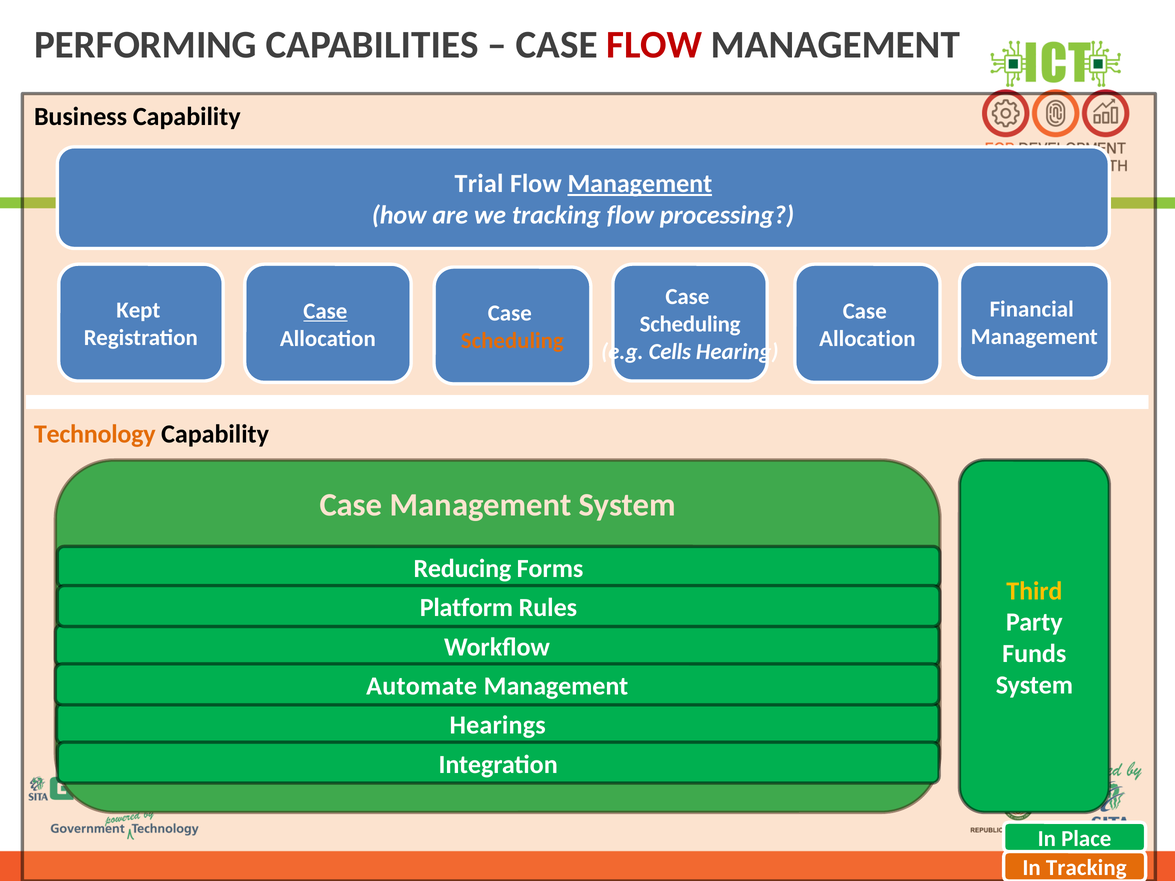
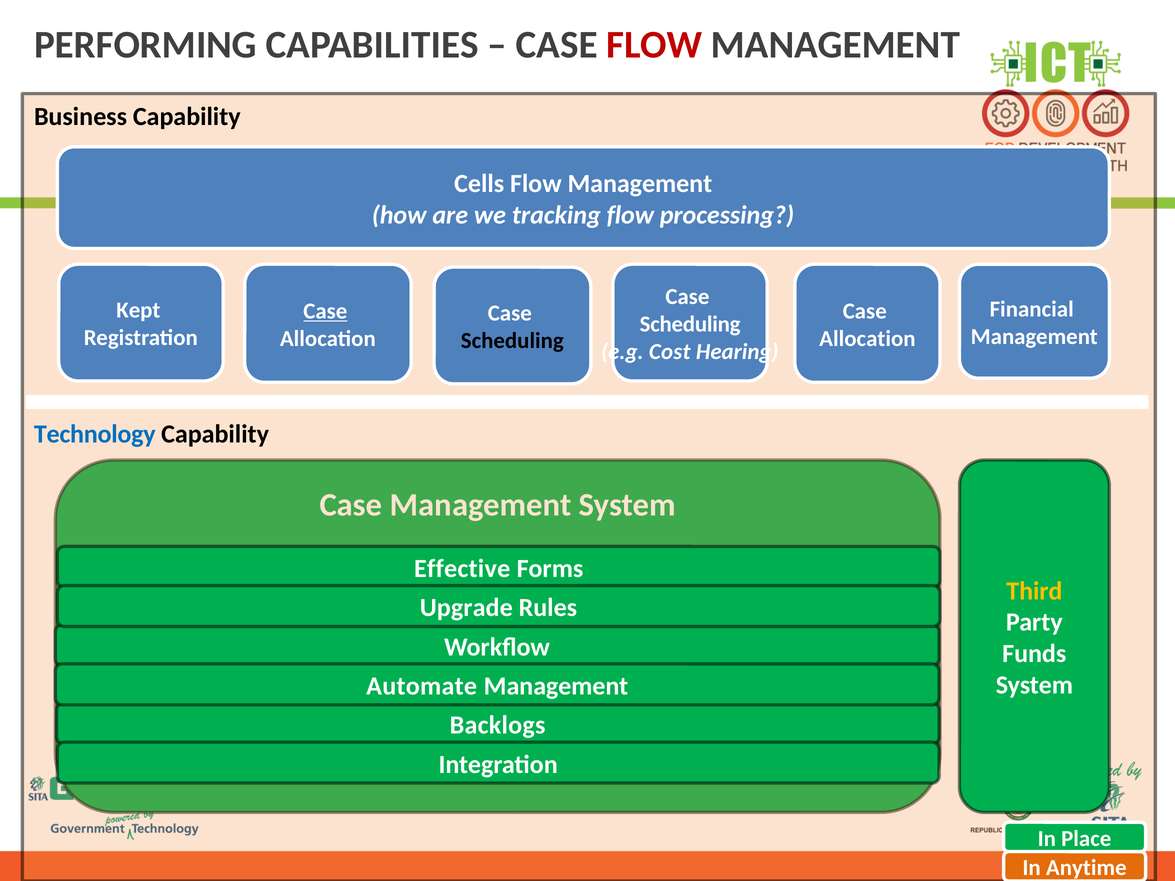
Trial: Trial -> Cells (479, 184)
Management underline: present -> none (640, 184)
Scheduling colour: orange -> black (512, 341)
Cells: Cells -> Cost (670, 352)
Technology colour: orange -> blue (95, 435)
Reducing: Reducing -> Effective (462, 569)
Platform: Platform -> Upgrade (466, 608)
Hearings: Hearings -> Backlogs (498, 725)
In Tracking: Tracking -> Anytime (1086, 868)
